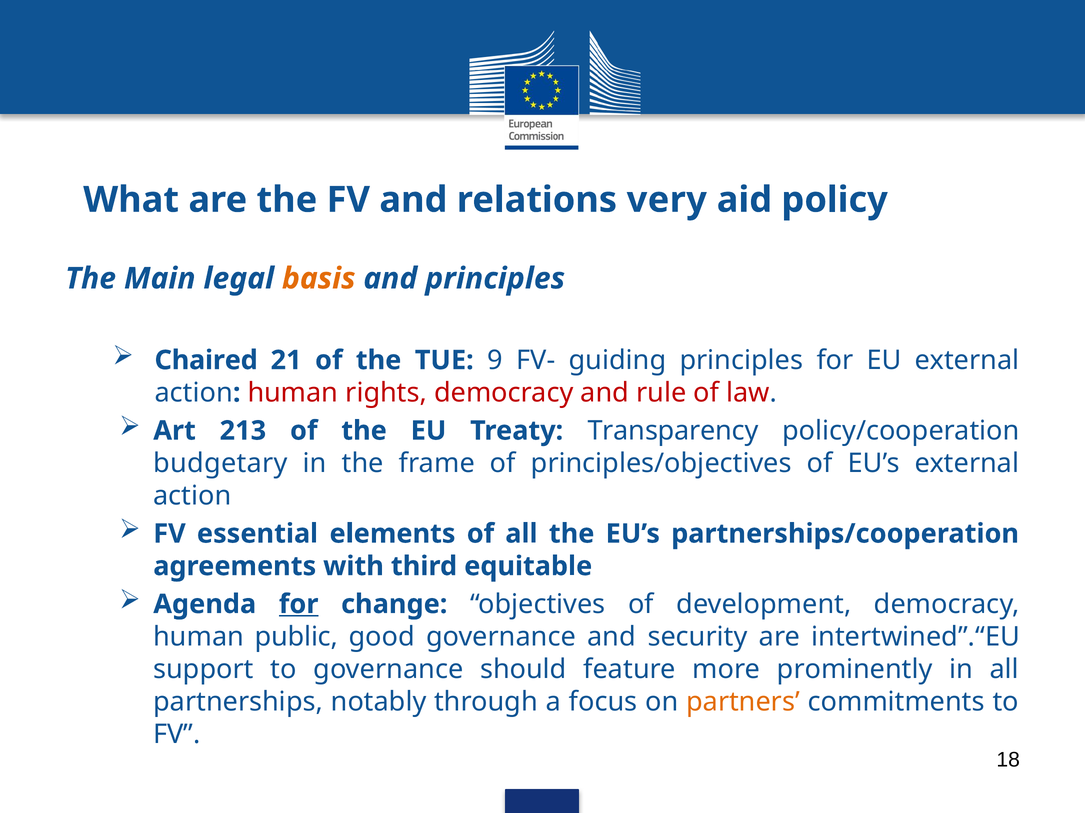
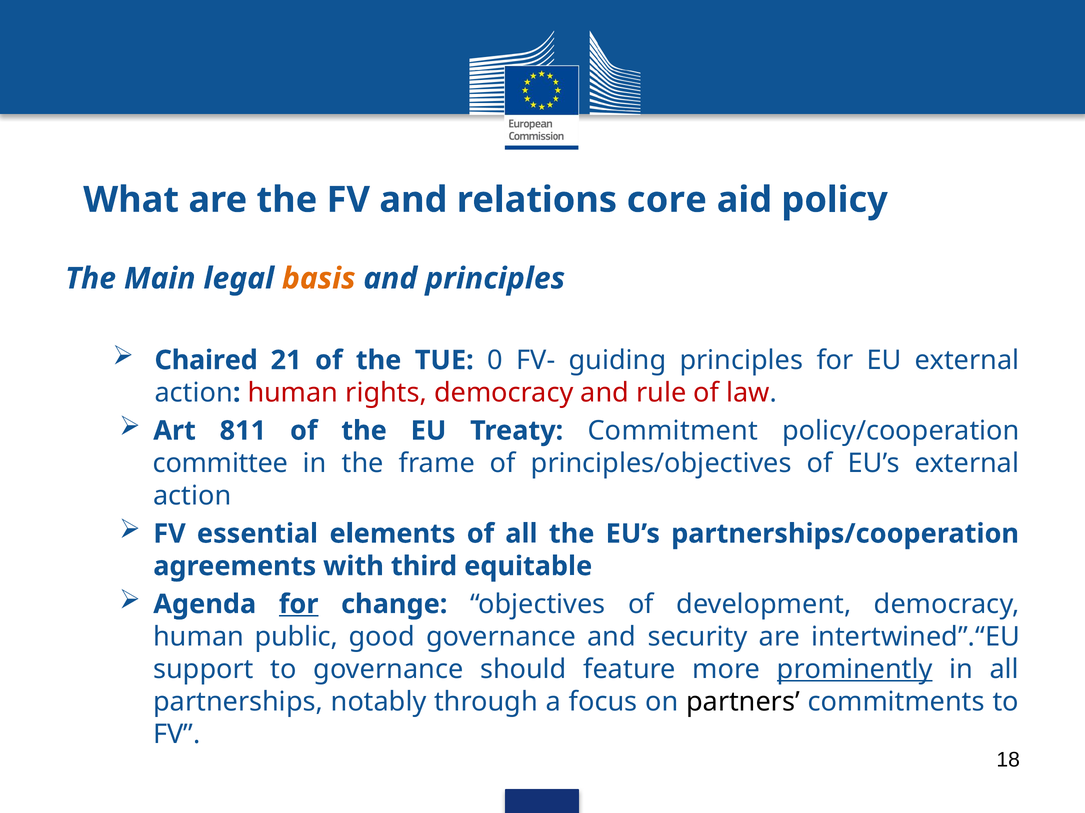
very: very -> core (667, 200)
9: 9 -> 0 (495, 361)
213: 213 -> 811 (243, 431)
Transparency: Transparency -> Commitment (673, 431)
budgetary: budgetary -> committee (221, 464)
prominently underline: none -> present (855, 670)
partners colour: orange -> black (743, 702)
